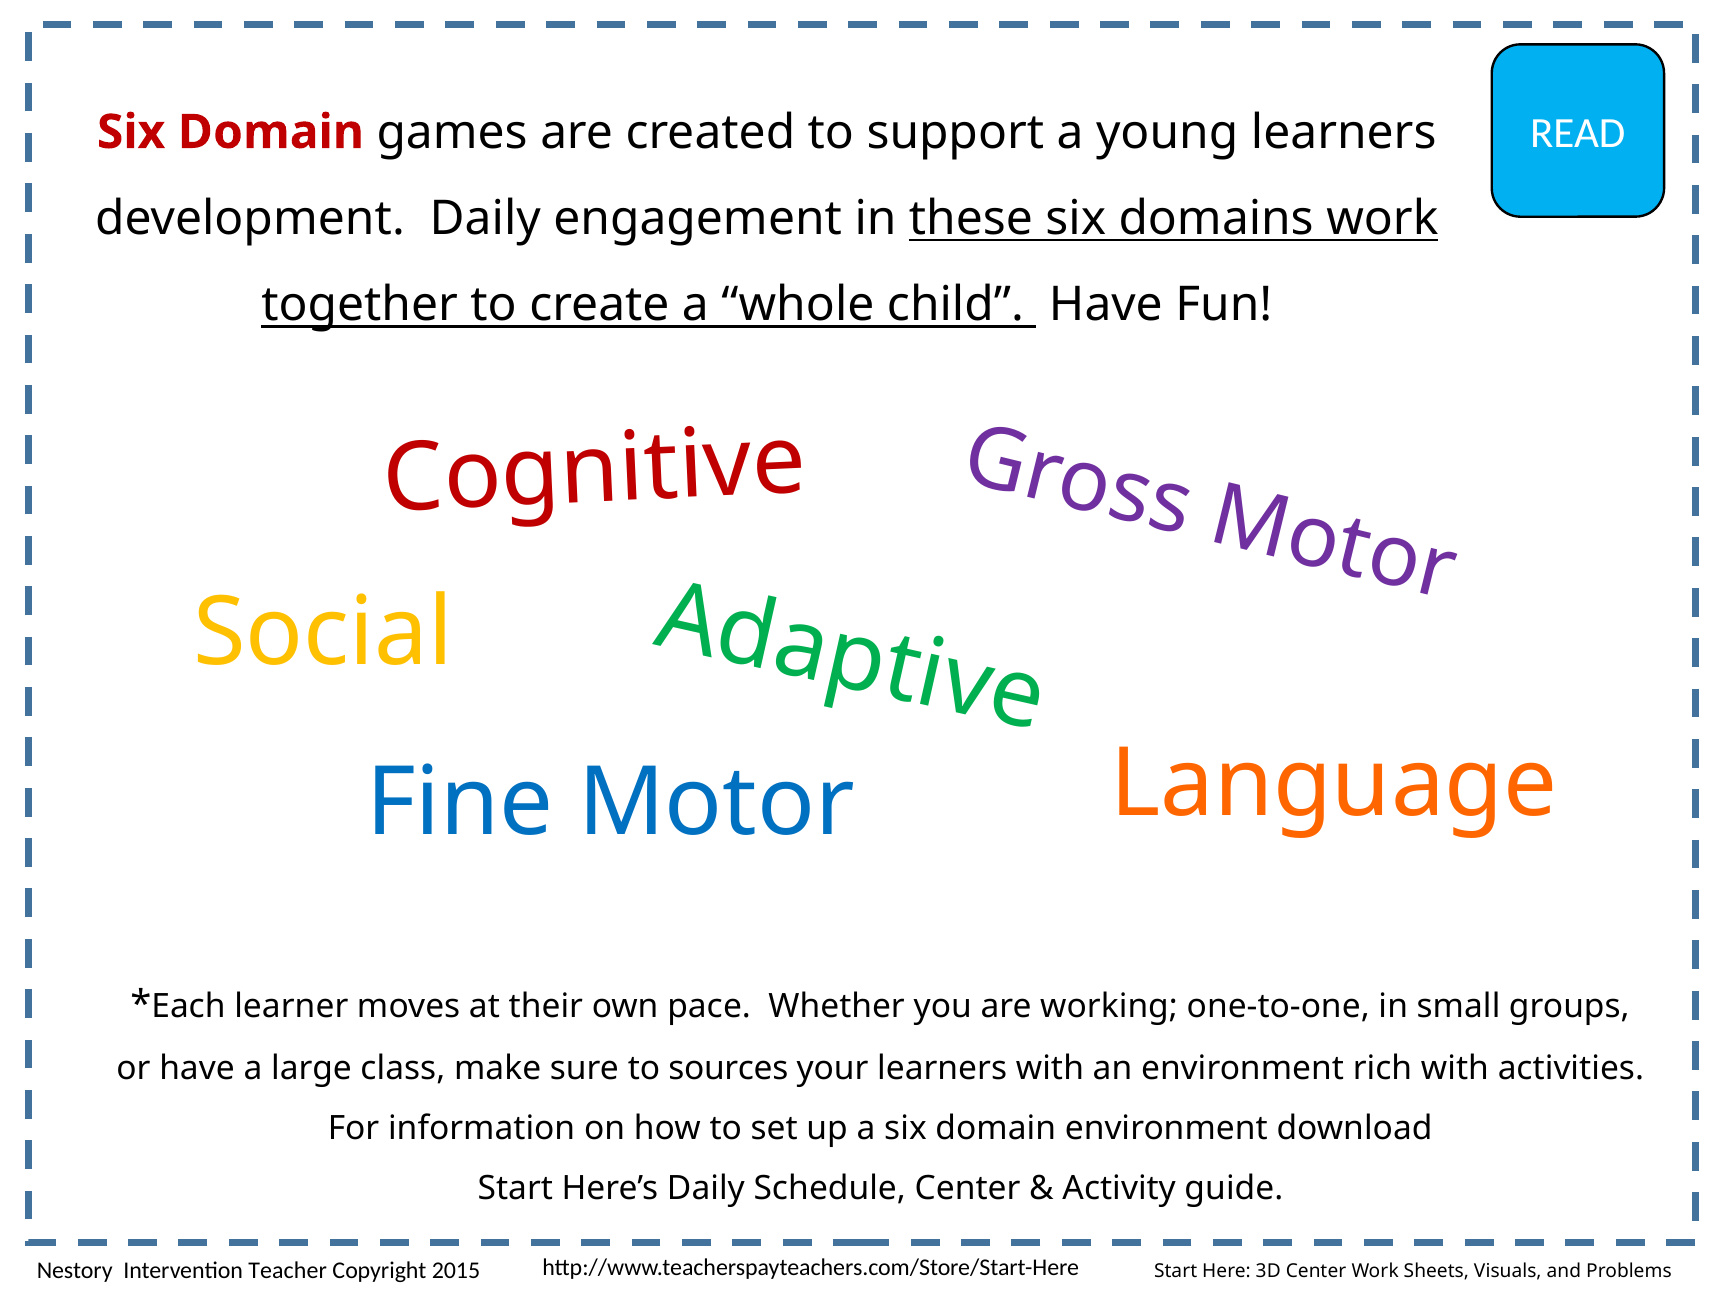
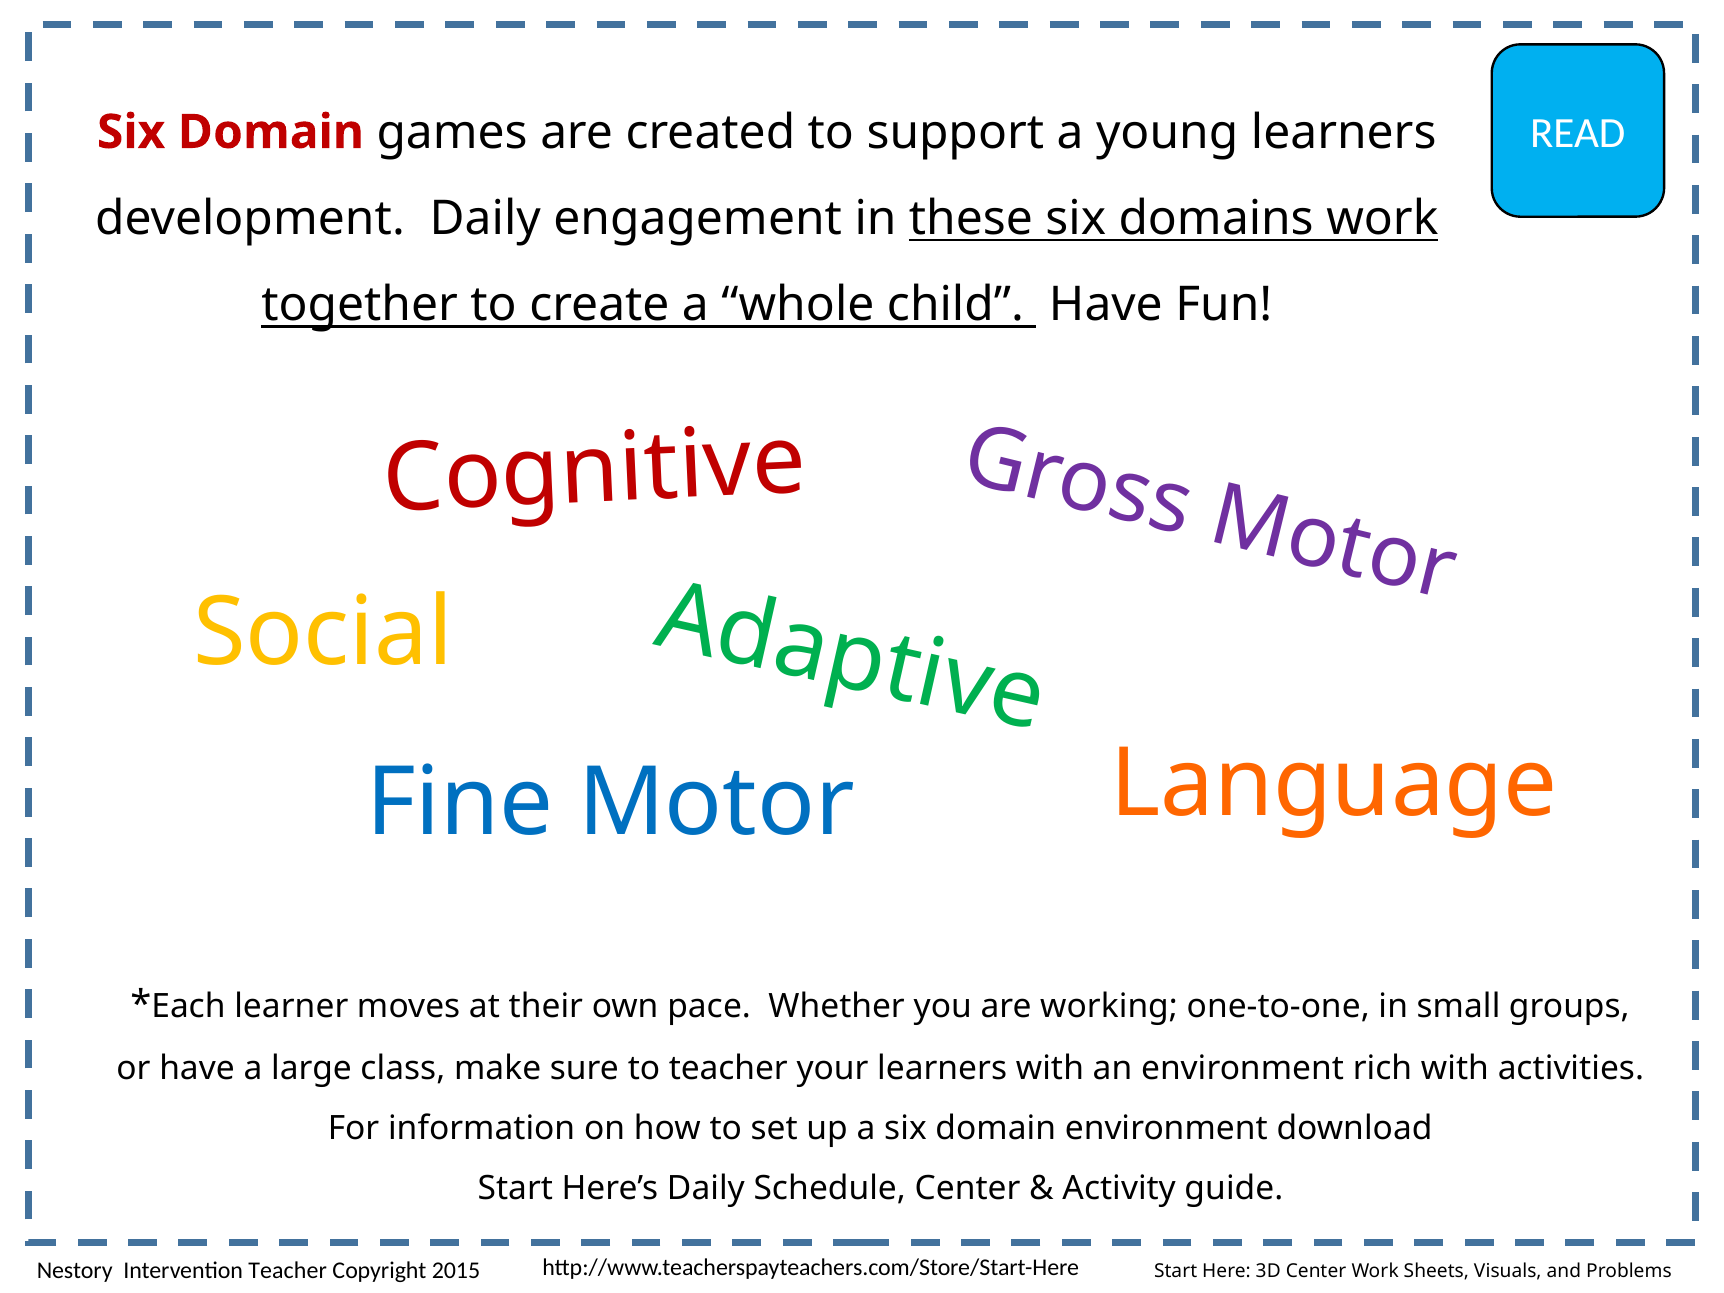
to sources: sources -> teacher (728, 1068)
